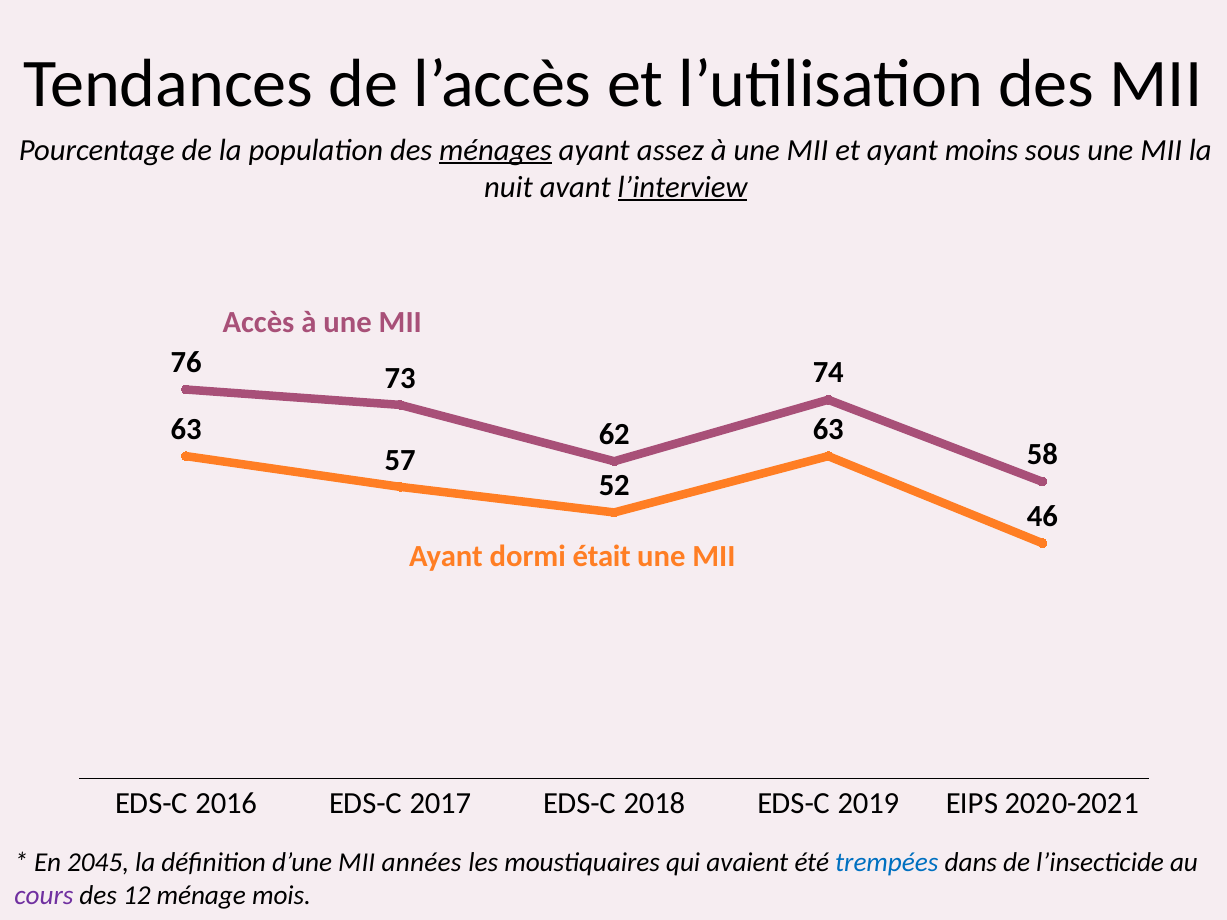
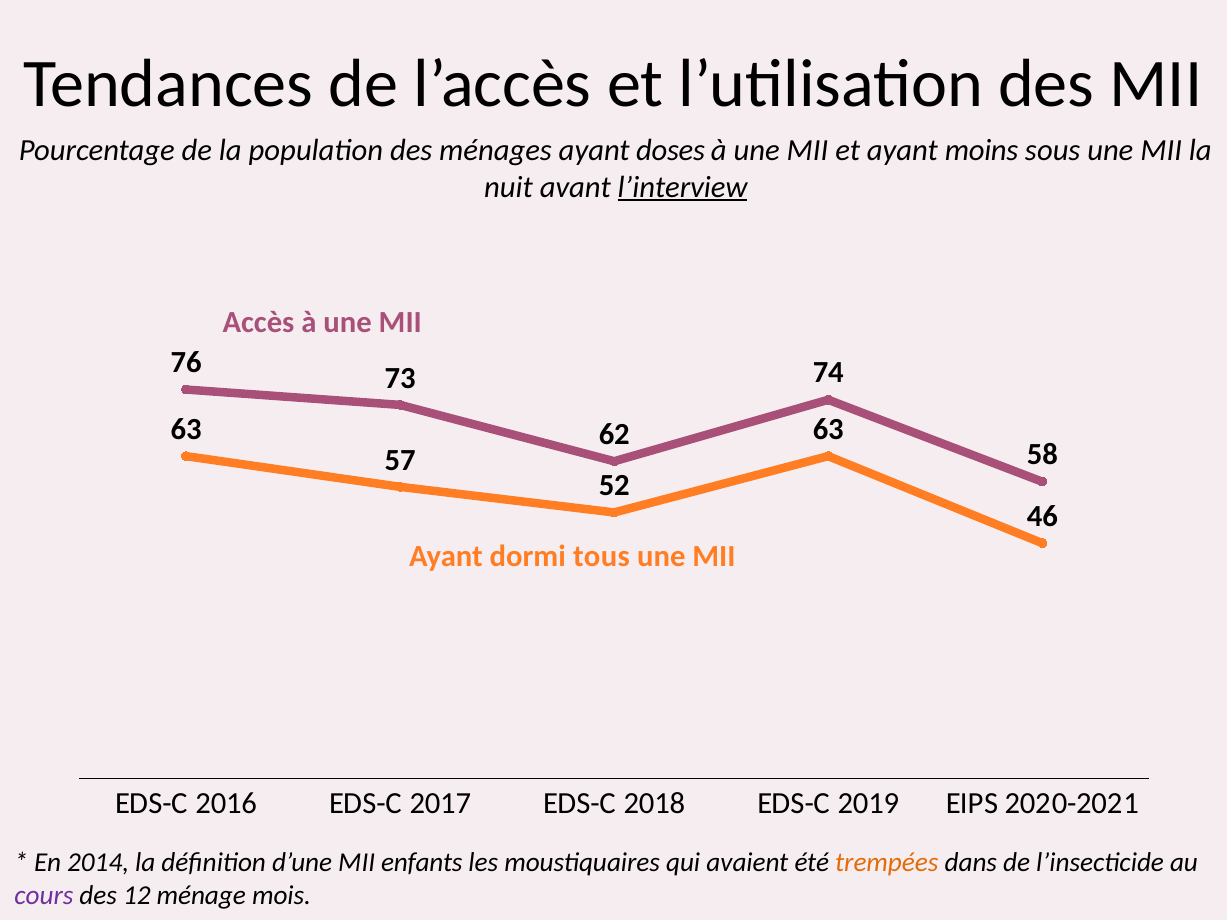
ménages underline: present -> none (496, 150)
assez: assez -> doses (671, 150)
était: était -> tous (601, 556)
2045: 2045 -> 2014 (98, 863)
années: années -> enfants (422, 863)
trempées colour: blue -> orange (887, 863)
